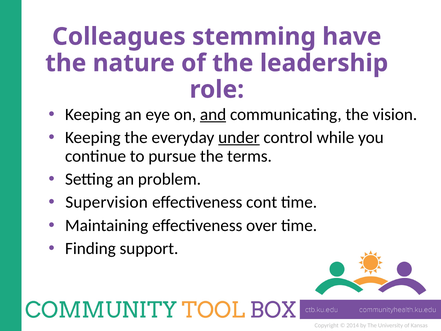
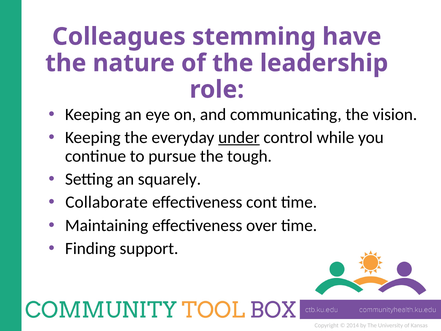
and underline: present -> none (213, 114)
terms: terms -> tough (250, 156)
problem: problem -> squarely (169, 179)
Supervision: Supervision -> Collaborate (107, 202)
